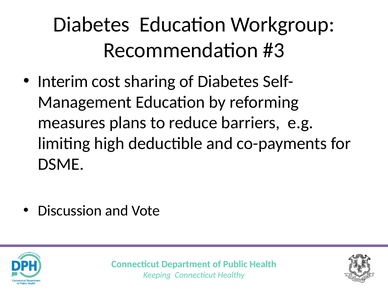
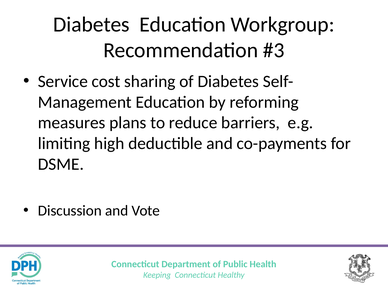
Interim: Interim -> Service (63, 81)
